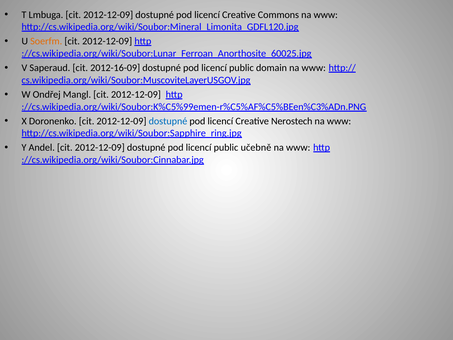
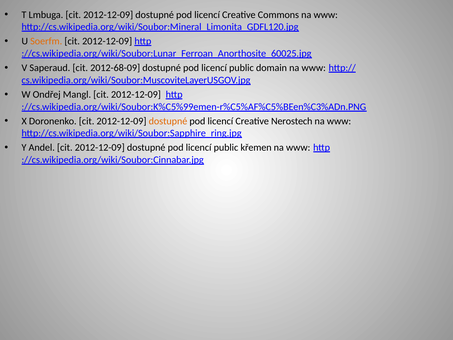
2012-16-09: 2012-16-09 -> 2012-68-09 (115, 68)
dostupné colour: blue -> orange (168, 121)
učebně: učebně -> křemen (256, 147)
